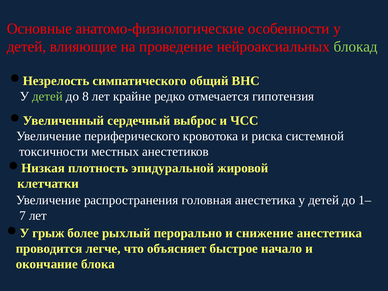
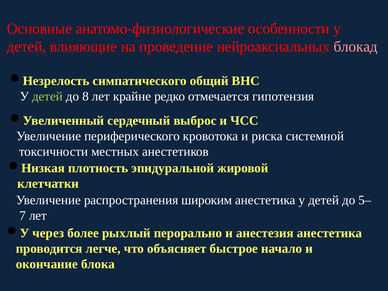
блокад colour: light green -> pink (356, 47)
головная: головная -> широким (207, 200)
1–: 1– -> 5– (365, 200)
грыж: грыж -> через (48, 233)
снижение: снижение -> анестезия (265, 233)
